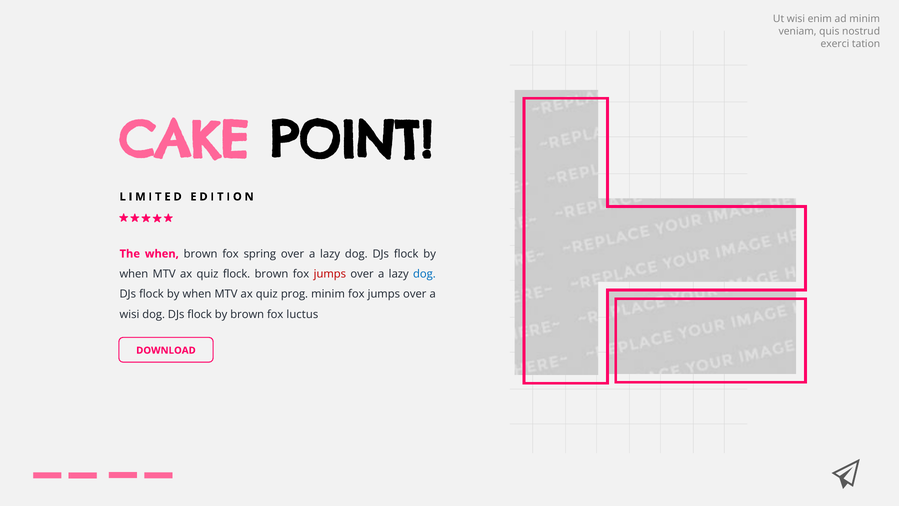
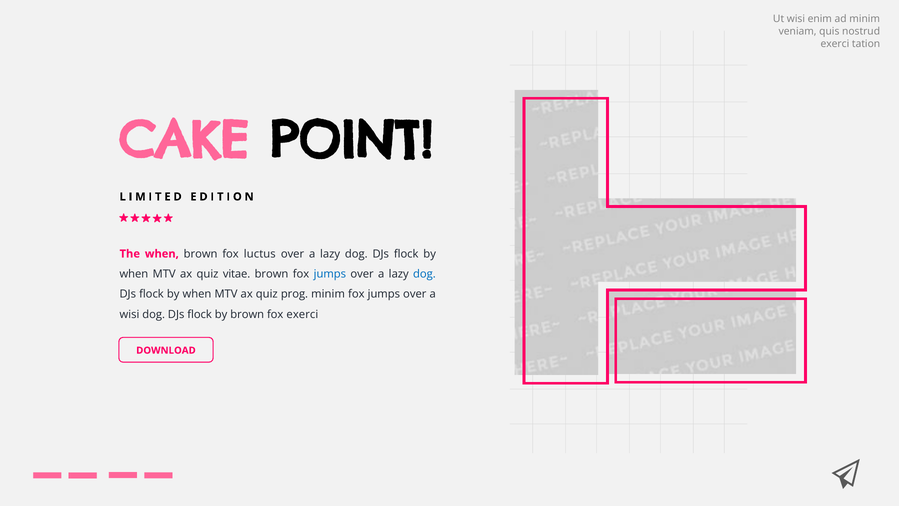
spring: spring -> luctus (260, 254)
quiz flock: flock -> vitae (237, 274)
jumps colour: red -> blue (330, 274)
fox luctus: luctus -> exerci (302, 314)
